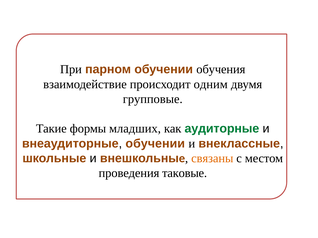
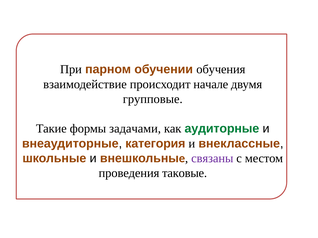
одним: одним -> начале (211, 84)
младших: младших -> задачами (135, 129)
внеаудиторные обучении: обучении -> категория (155, 144)
связаны colour: orange -> purple (212, 159)
